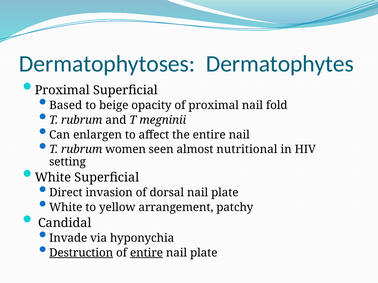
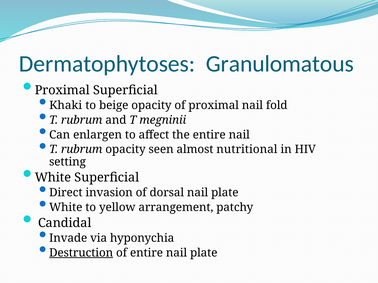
Dermatophytes: Dermatophytes -> Granulomatous (280, 64)
Based: Based -> Khaki (66, 105)
rubrum women: women -> opacity (126, 150)
entire underline: present -> none (146, 253)
